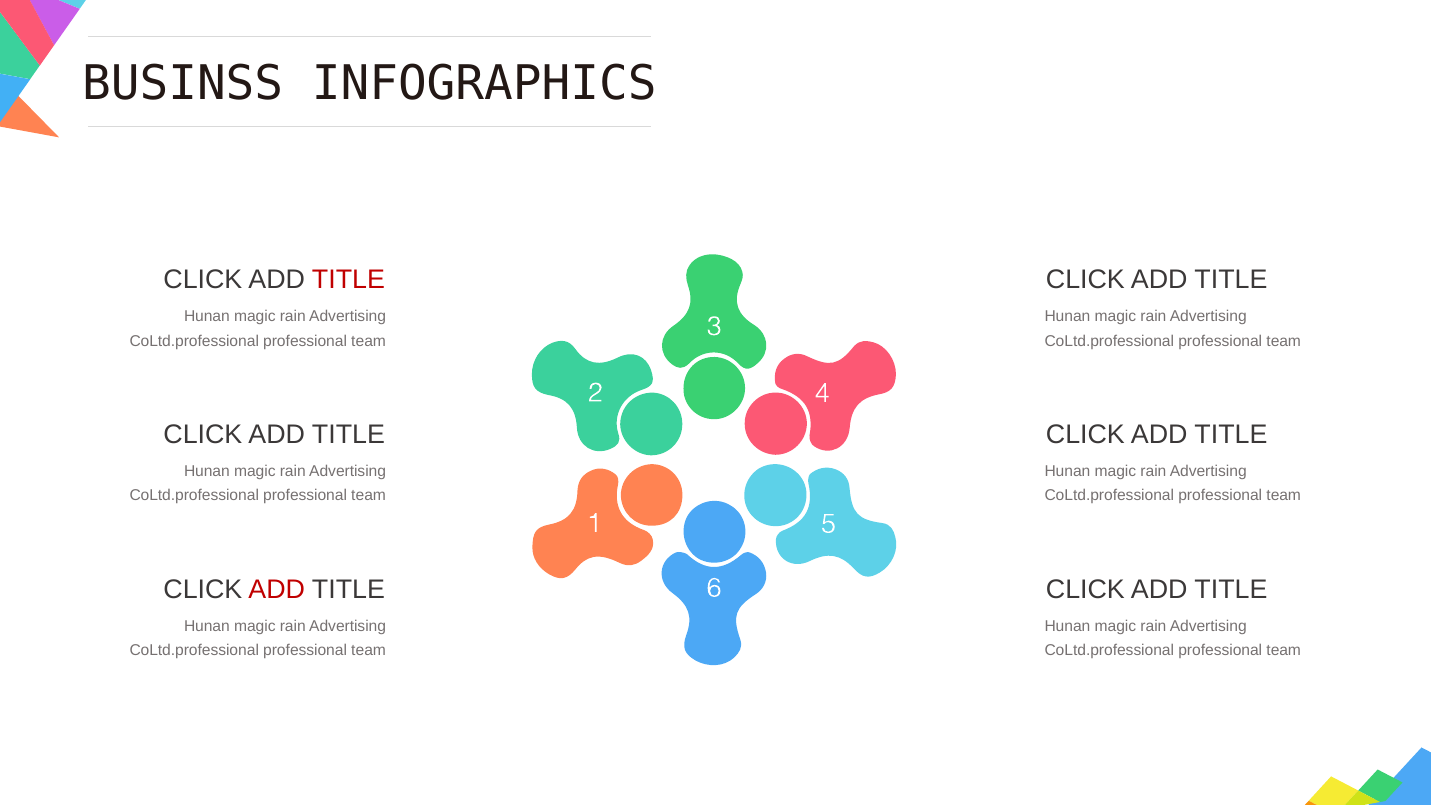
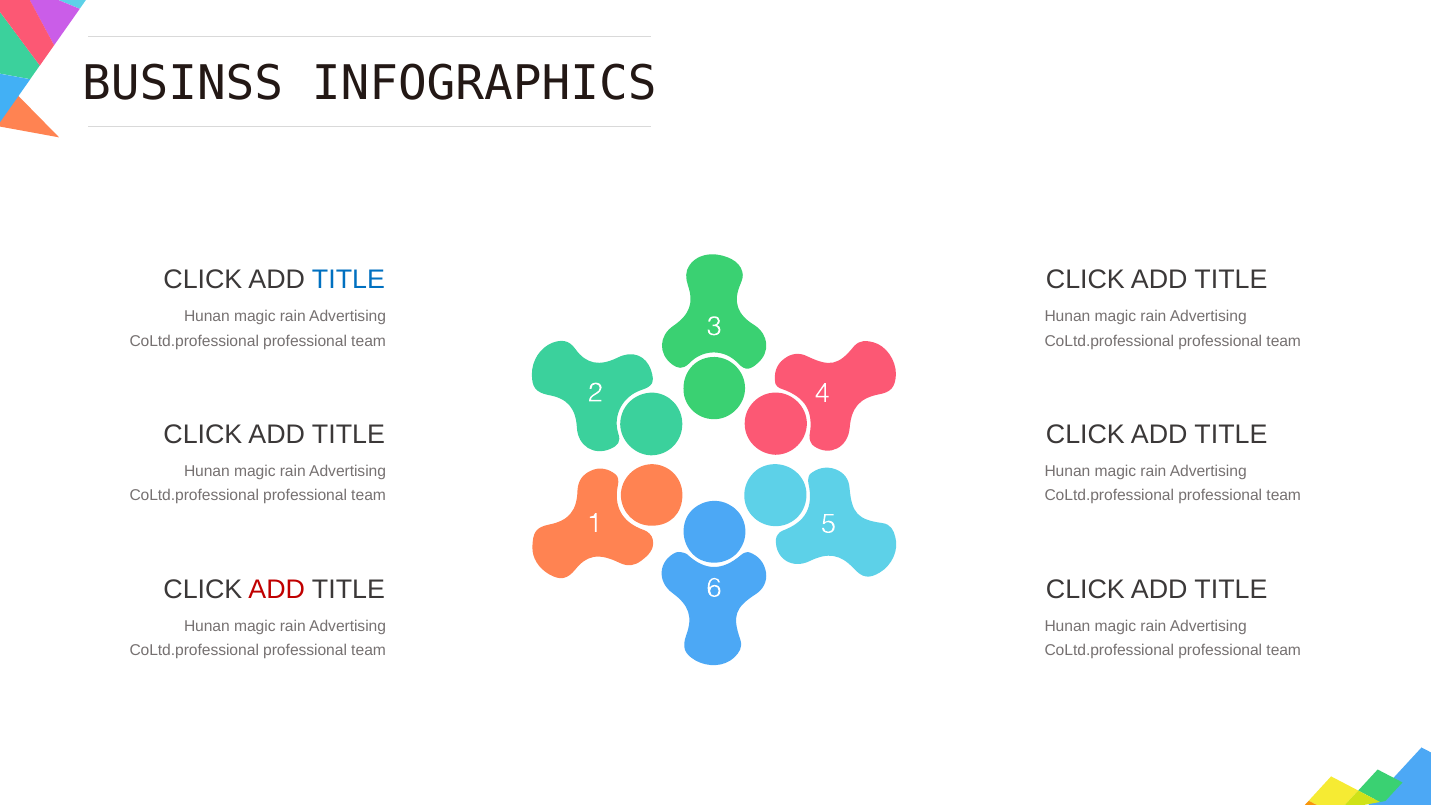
TITLE colour: red -> blue (348, 279)
